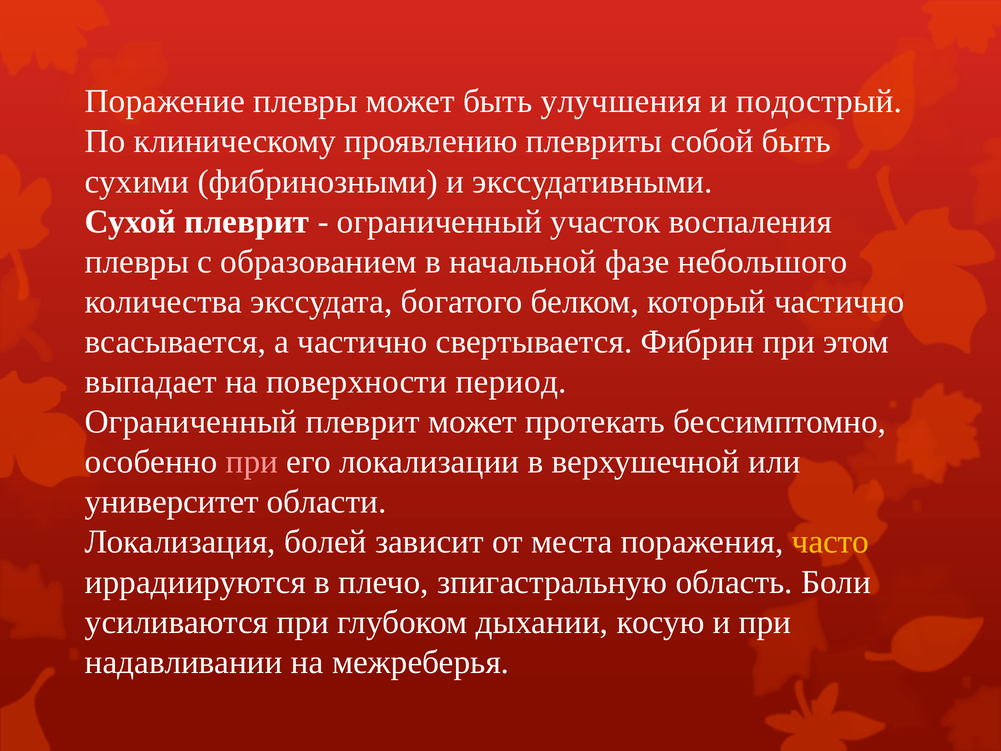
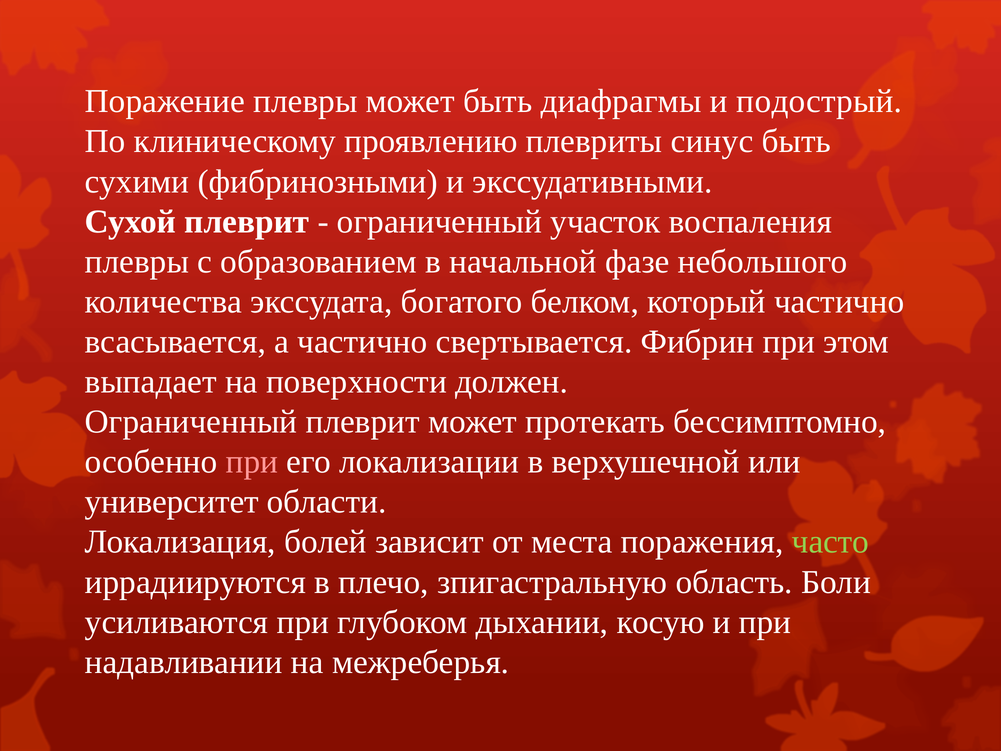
улучшения: улучшения -> диафрагмы (621, 101)
собой: собой -> синус (712, 141)
период: период -> должен (512, 382)
часто colour: yellow -> light green (831, 542)
